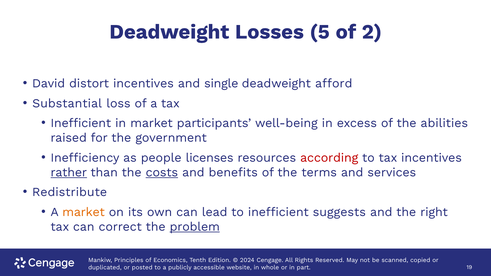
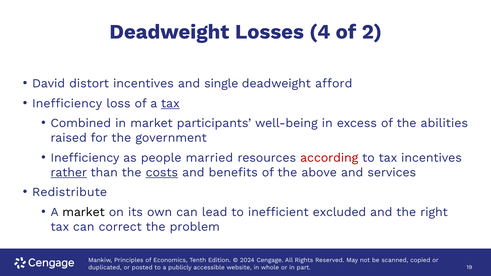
5: 5 -> 4 (320, 32)
Substantial: Substantial -> Inefficiency (67, 103)
tax underline: none -> present (170, 103)
Inefficient: Inefficient -> Combined (81, 123)
licenses: licenses -> married (209, 158)
terms: terms -> above (319, 173)
market colour: orange -> black (84, 212)
suggests: suggests -> excluded (339, 212)
problem underline: present -> none (195, 227)
